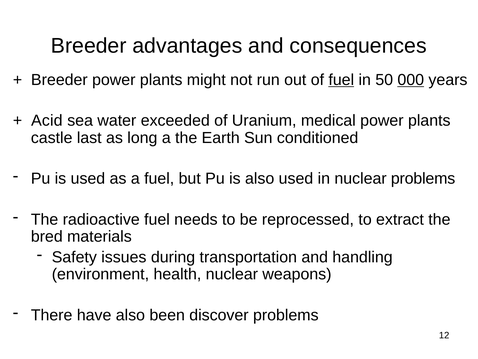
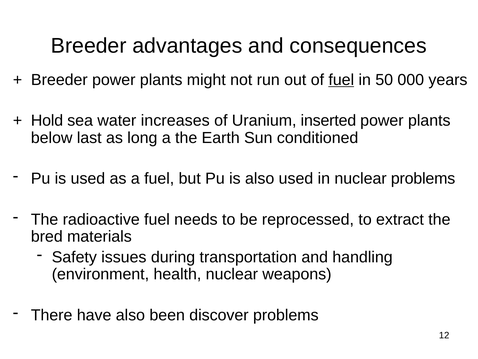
000 underline: present -> none (411, 80)
Acid: Acid -> Hold (47, 120)
exceeded: exceeded -> increases (175, 120)
medical: medical -> inserted (328, 120)
castle: castle -> below (52, 138)
